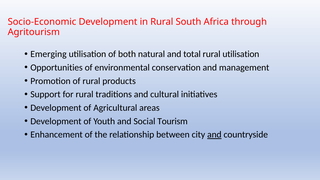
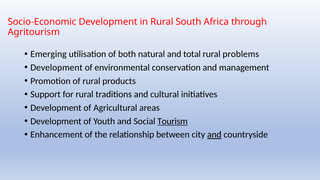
rural utilisation: utilisation -> problems (241, 54)
Opportunities: Opportunities -> Development (56, 68)
Tourism underline: none -> present (173, 121)
